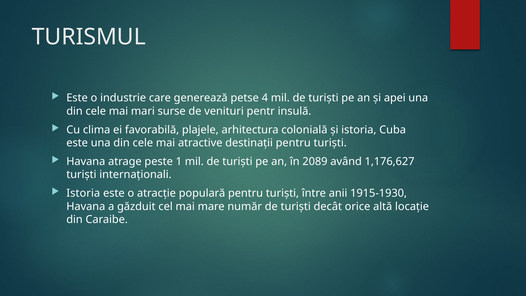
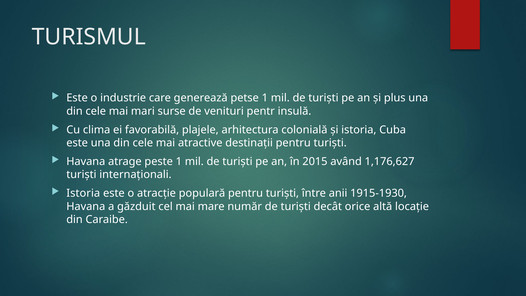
petse 4: 4 -> 1 (265, 98)
apei: apei -> plus (395, 98)
2089: 2089 -> 2015 (315, 161)
